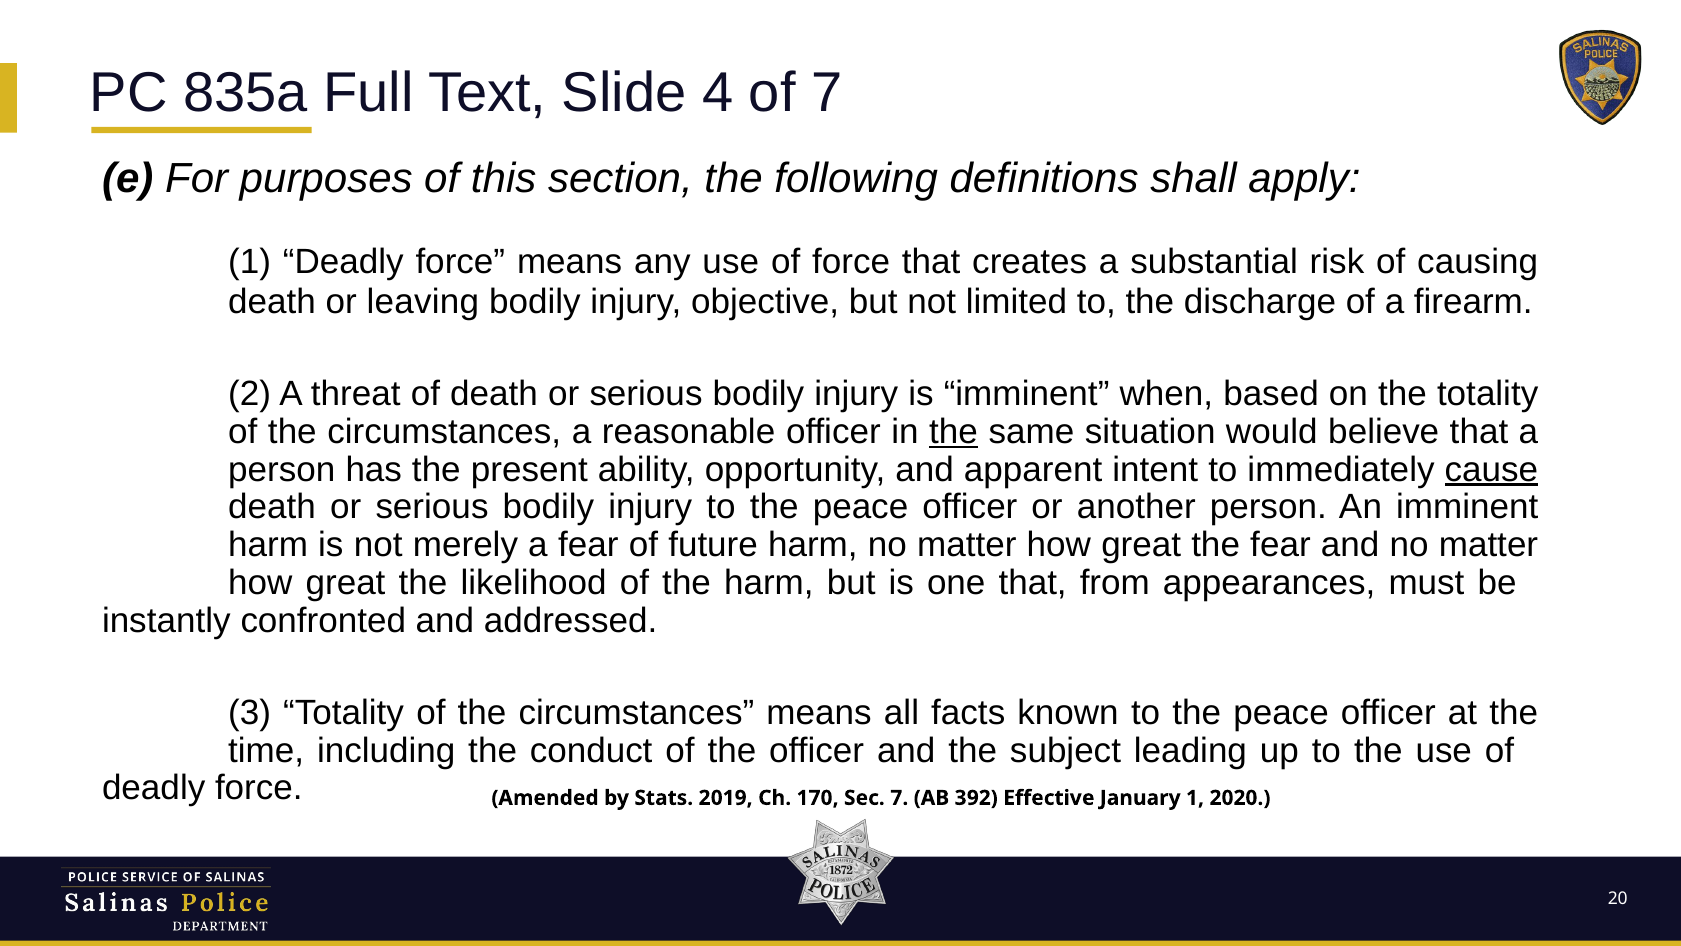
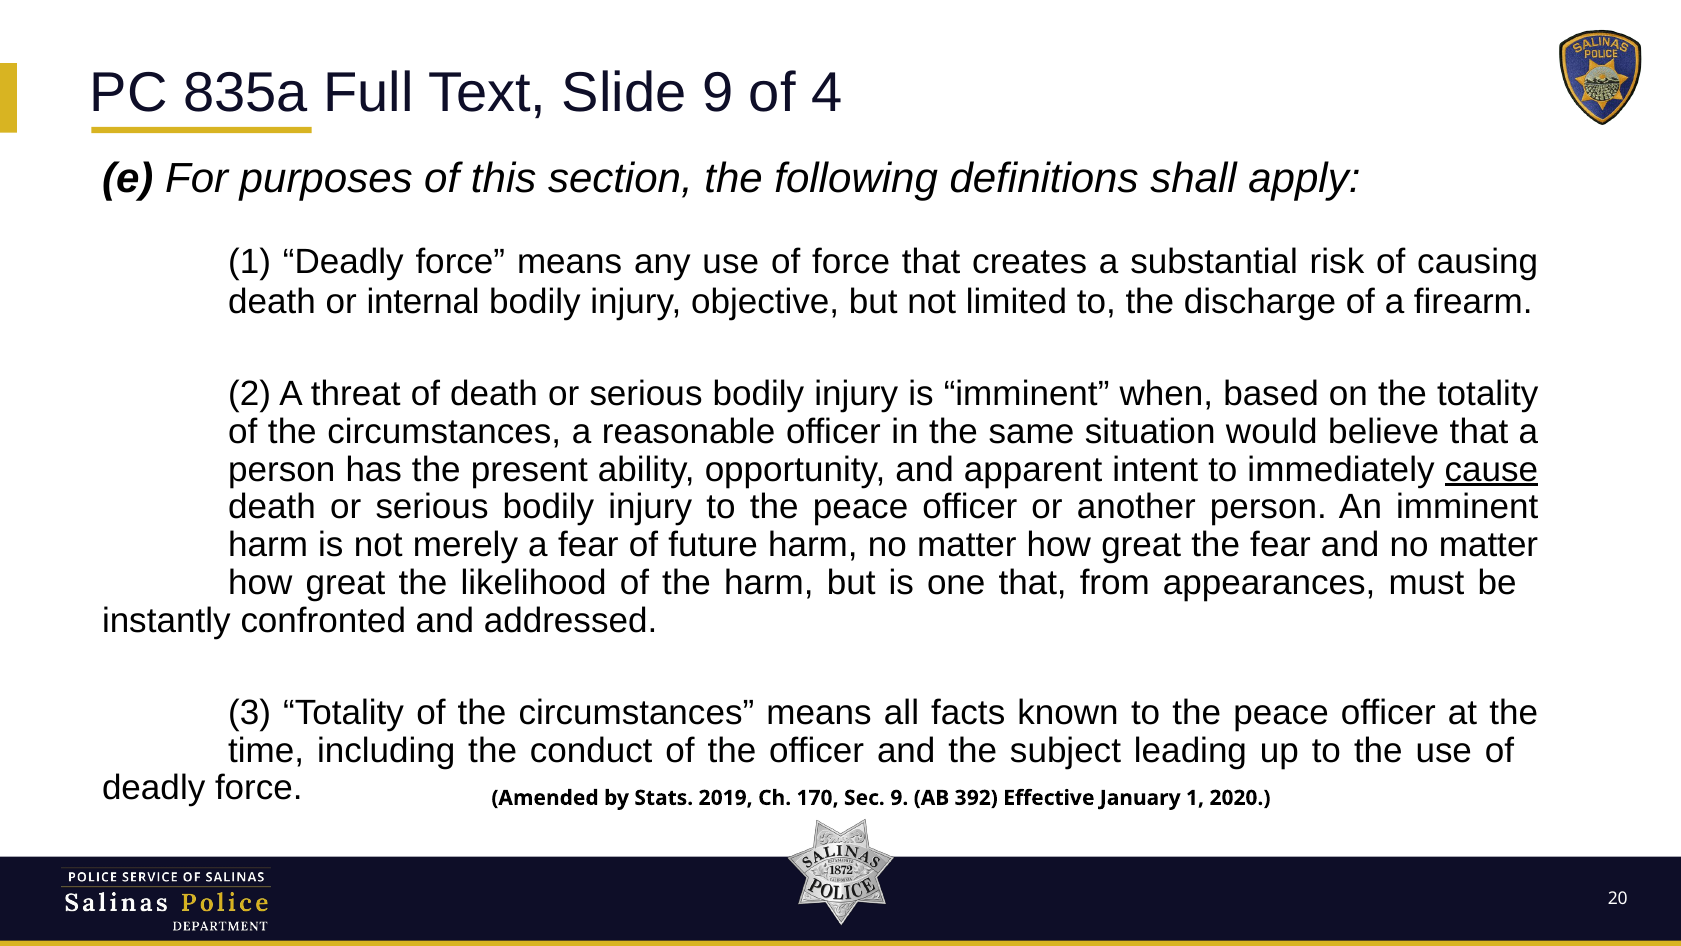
Slide 4: 4 -> 9 (718, 93)
of 7: 7 -> 4 (827, 93)
leaving: leaving -> internal (423, 302)
the underline: present -> none (954, 431)
Sec 7: 7 -> 9 (899, 798)
